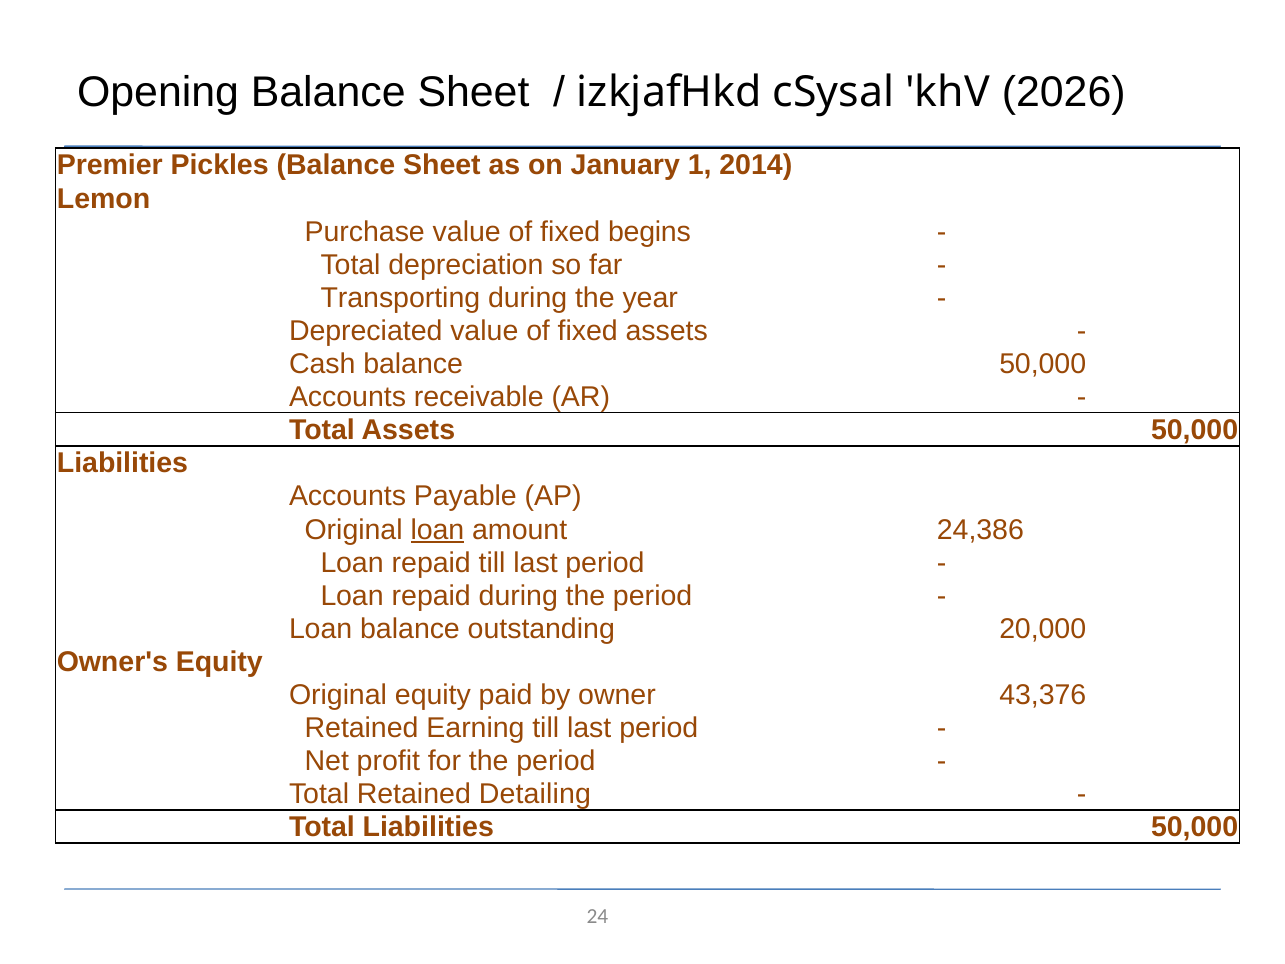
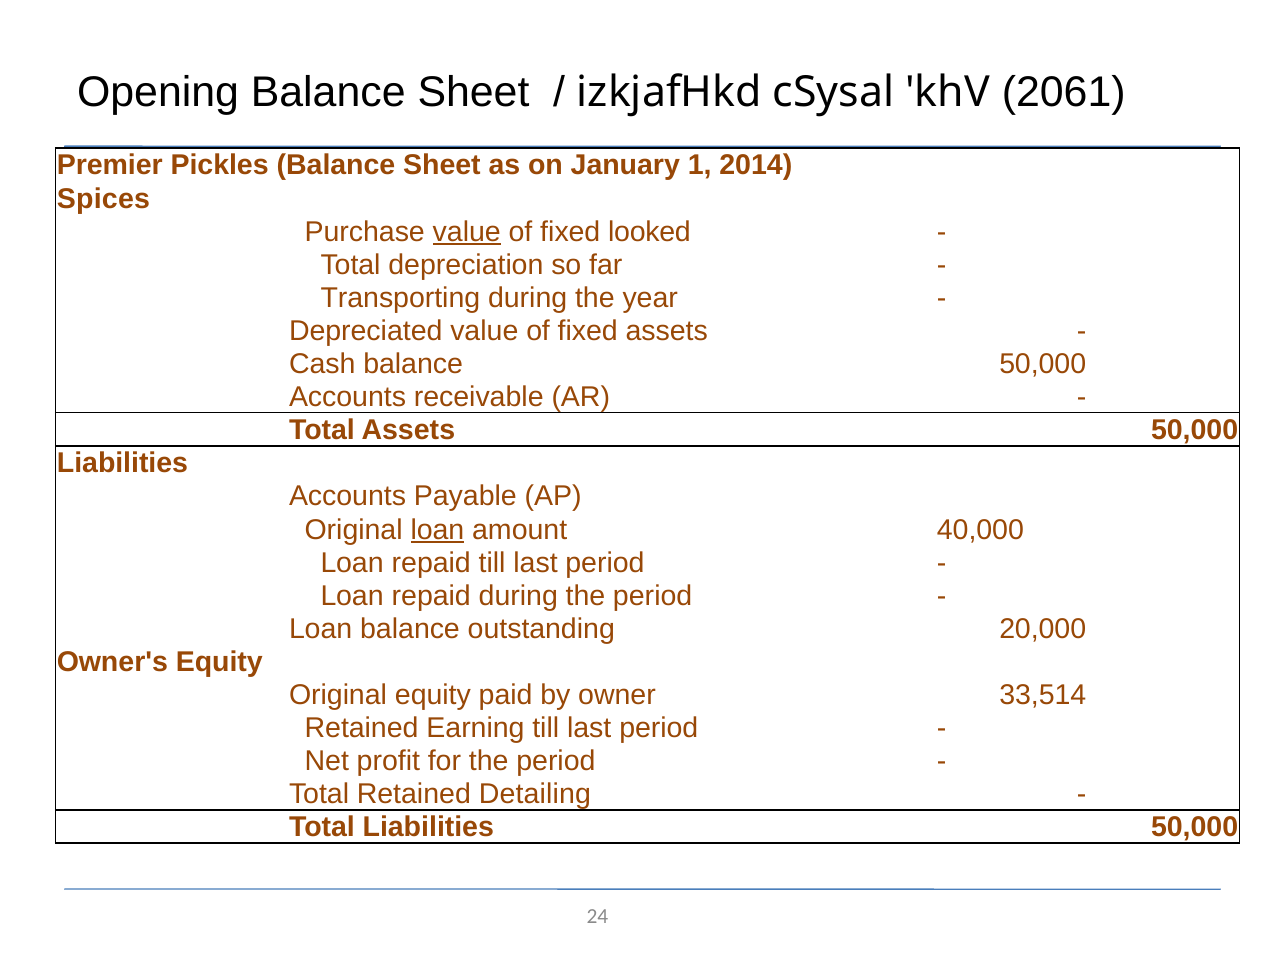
2026: 2026 -> 2061 (1064, 92)
Lemon: Lemon -> Spices (103, 199)
value underline: none -> present (467, 232)
begins: begins -> looked (649, 232)
24,386: 24,386 -> 40,000 (980, 529)
43,376: 43,376 -> 33,514 (1043, 695)
